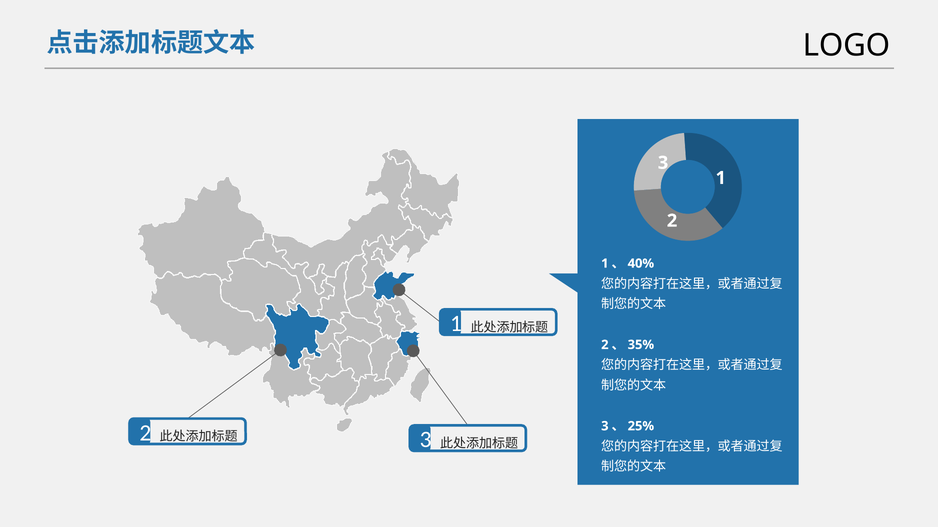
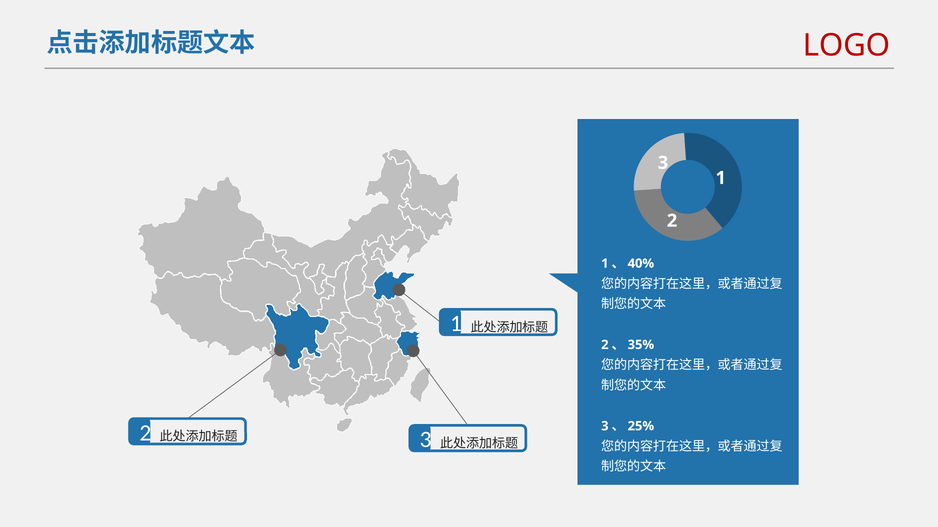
LOGO colour: black -> red (846, 46)
